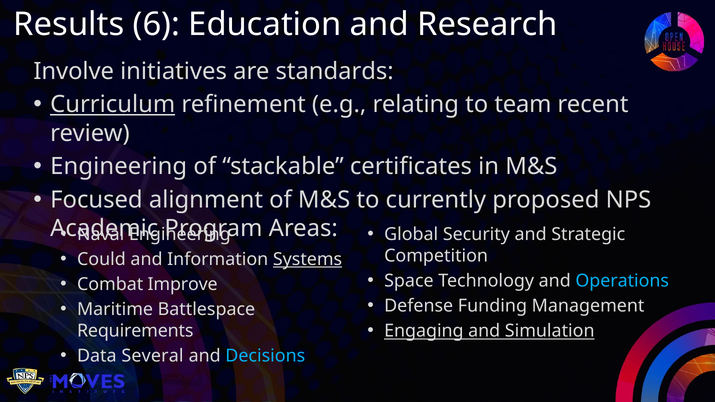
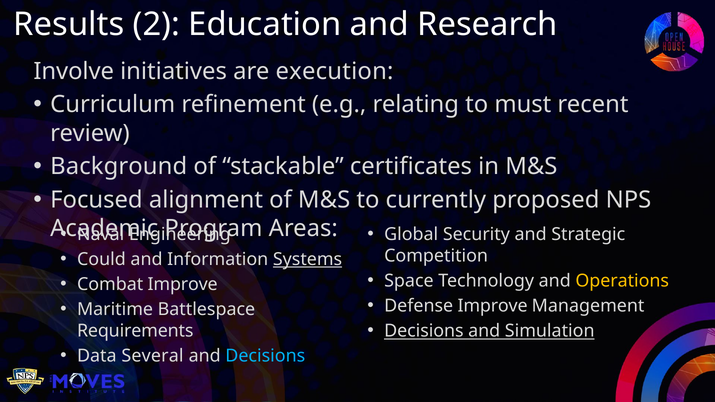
6: 6 -> 2 (156, 25)
standards: standards -> execution (335, 71)
Curriculum underline: present -> none (113, 105)
team: team -> must (523, 105)
Engineering: Engineering -> Background (119, 167)
Operations colour: light blue -> yellow (622, 281)
Defense Funding: Funding -> Improve (493, 306)
Engaging: Engaging -> Decisions (424, 331)
